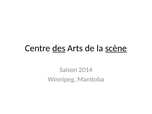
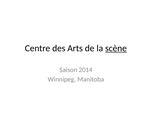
des underline: present -> none (59, 48)
